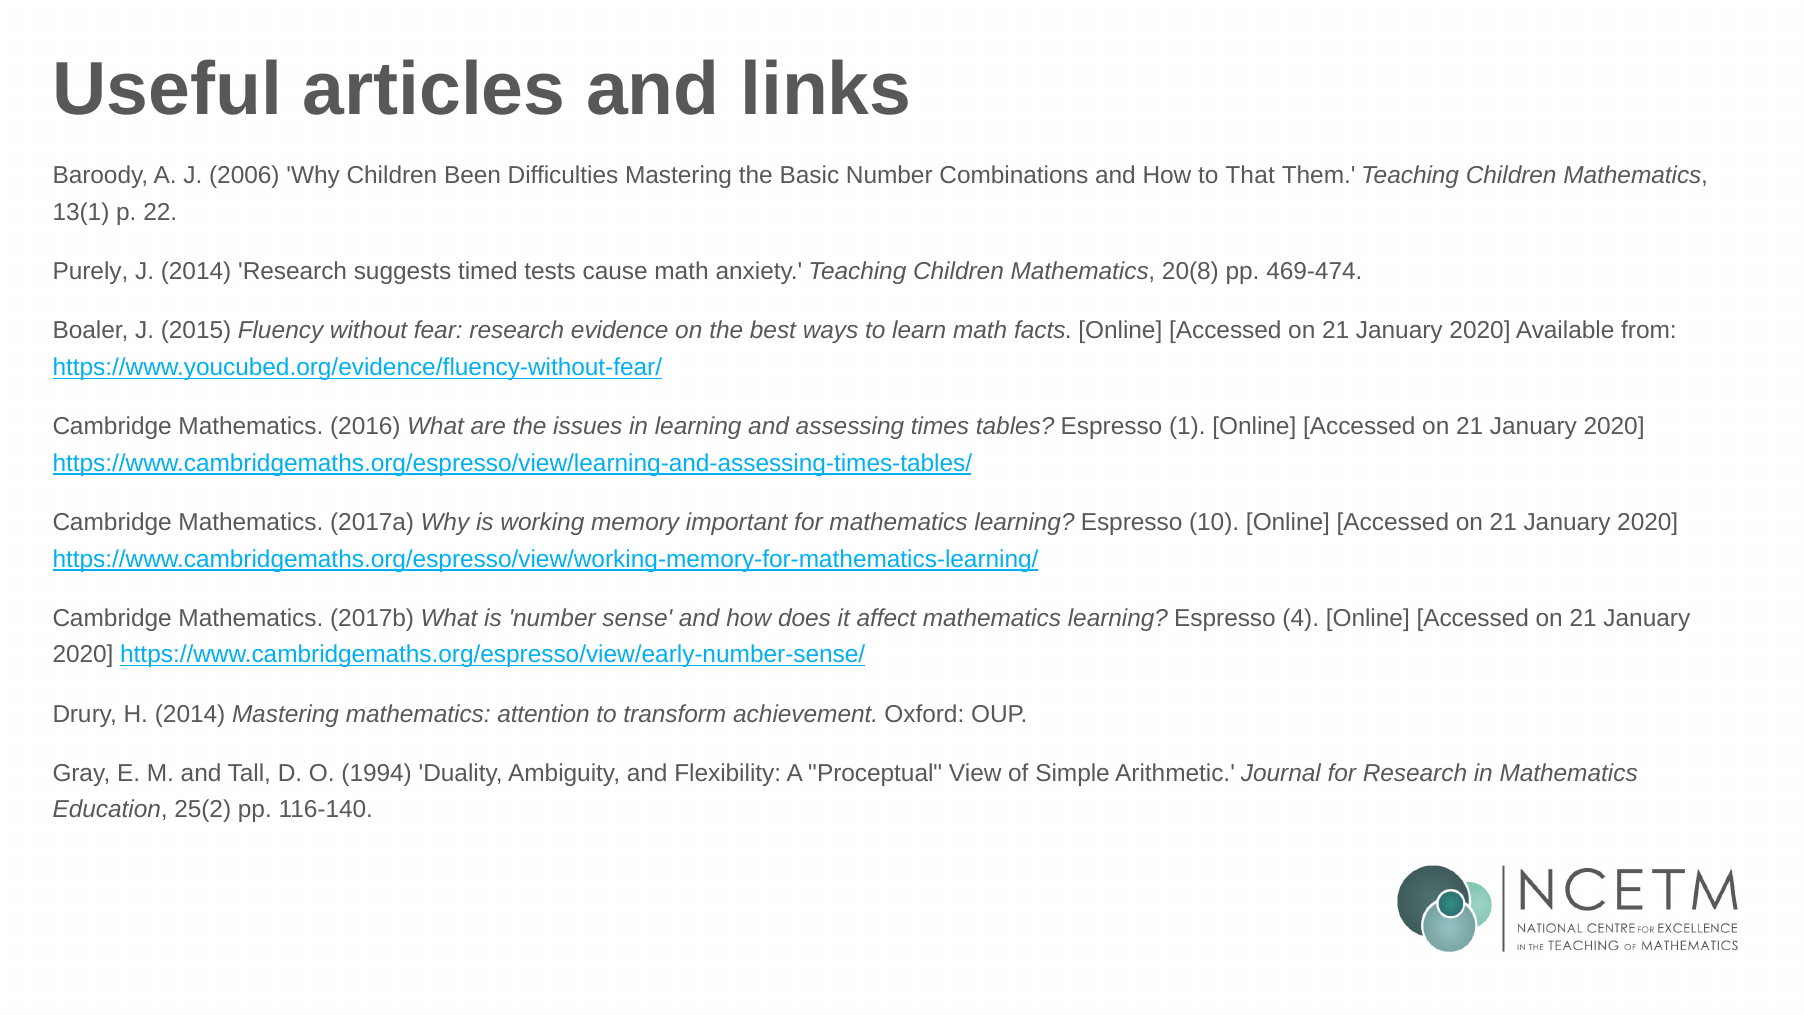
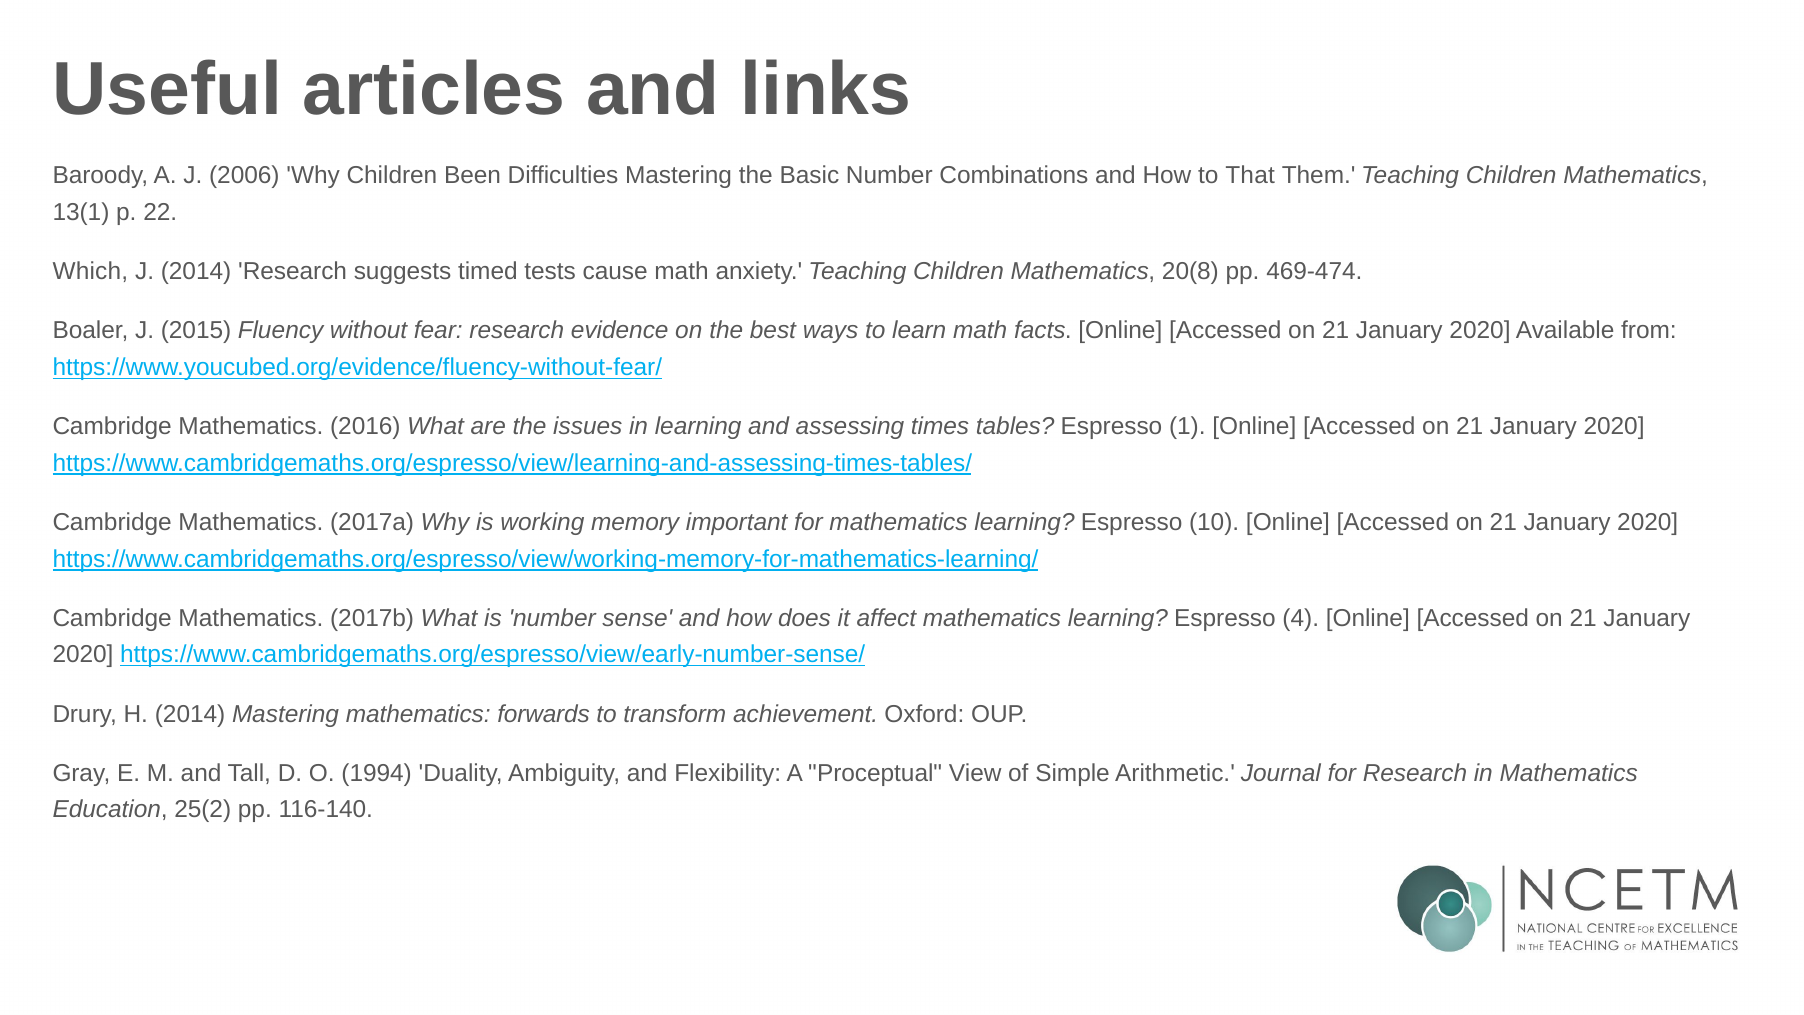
Purely: Purely -> Which (90, 271)
attention: attention -> forwards (544, 714)
